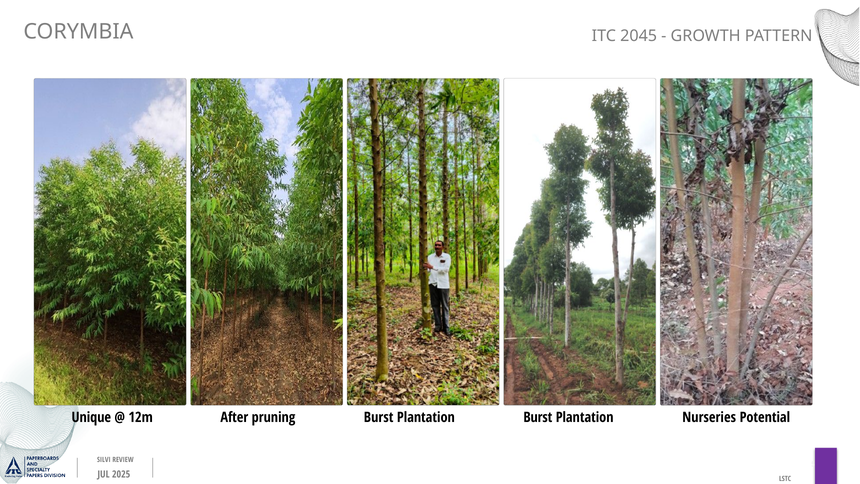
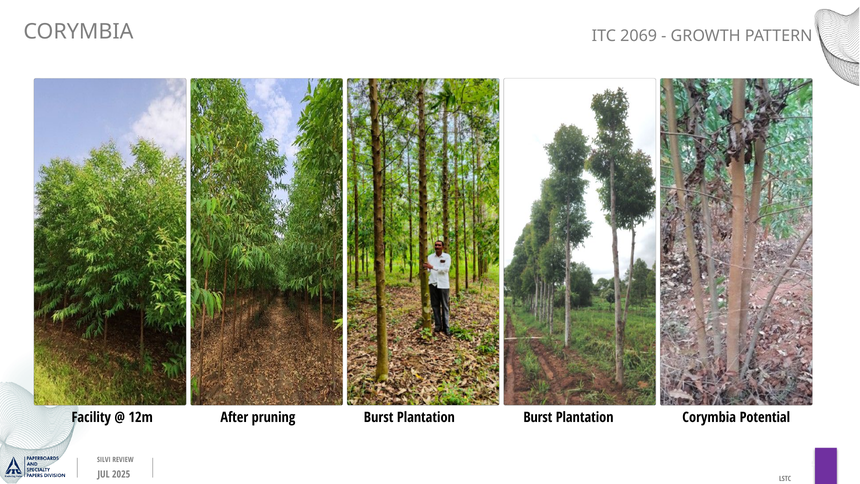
2045: 2045 -> 2069 (639, 36)
Unique: Unique -> Facility (91, 417)
pruning Nurseries: Nurseries -> Corymbia (709, 417)
